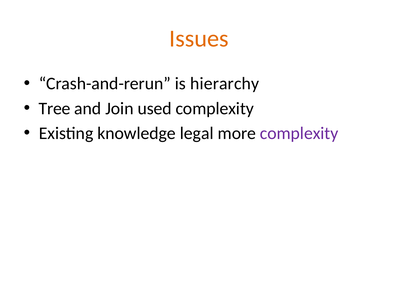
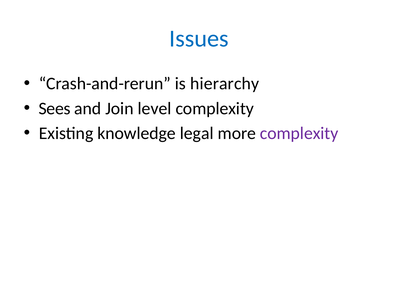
Issues colour: orange -> blue (199, 39)
Tree: Tree -> Sees (55, 108)
used: used -> level (155, 108)
